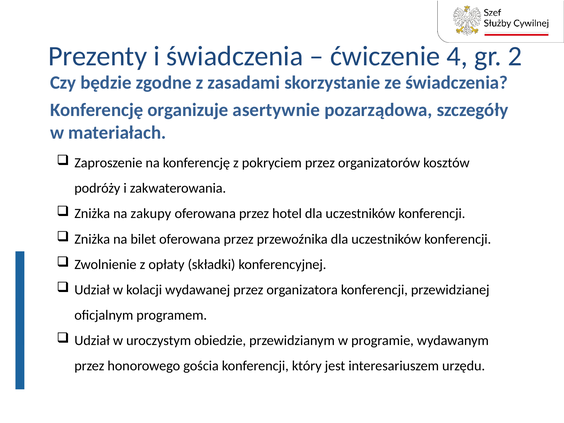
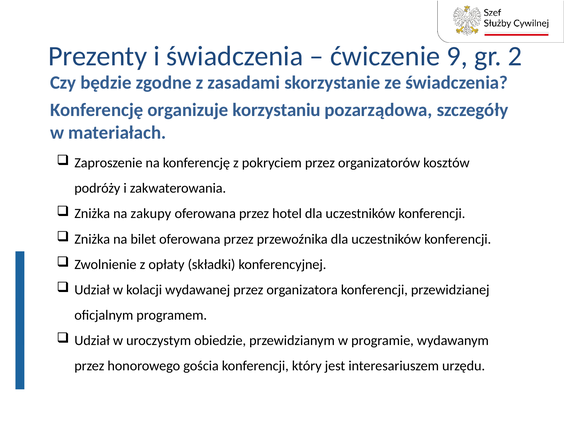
4: 4 -> 9 (457, 56)
asertywnie: asertywnie -> korzystaniu (277, 110)
